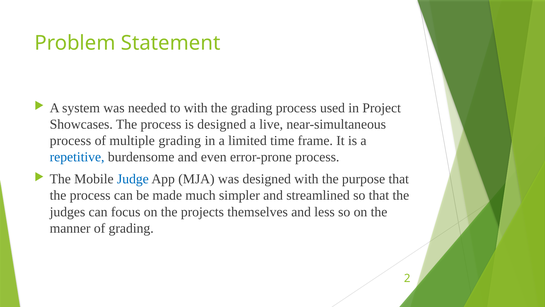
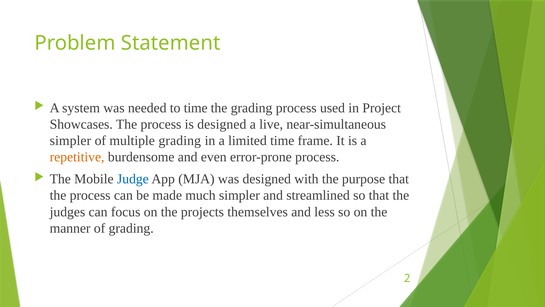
to with: with -> time (196, 108)
process: process -> simpler (70, 140)
repetitive colour: blue -> orange (77, 157)
